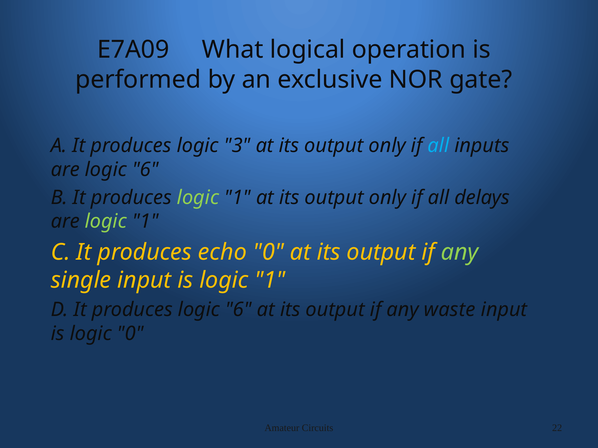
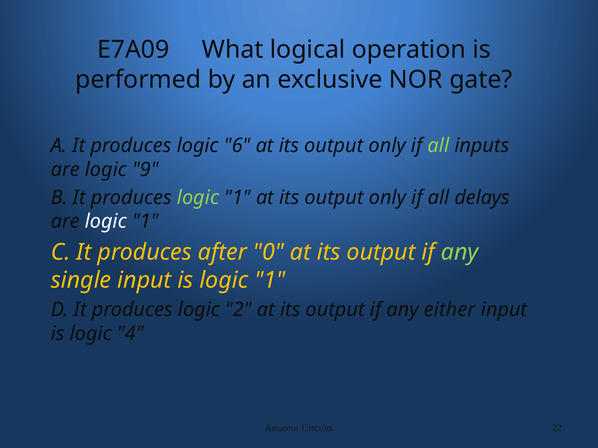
3: 3 -> 6 (237, 146)
all colour: light blue -> light green (438, 146)
are logic 6: 6 -> 9 (145, 170)
logic colour: light green -> white (106, 222)
echo: echo -> after (222, 252)
produces logic 6: 6 -> 2 (238, 310)
waste: waste -> either (450, 310)
logic 0: 0 -> 4 (130, 334)
